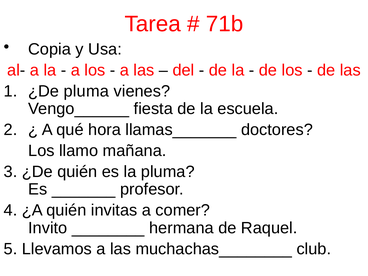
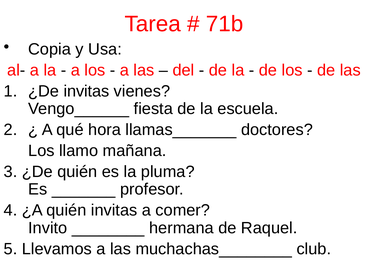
¿De pluma: pluma -> invitas (86, 91)
